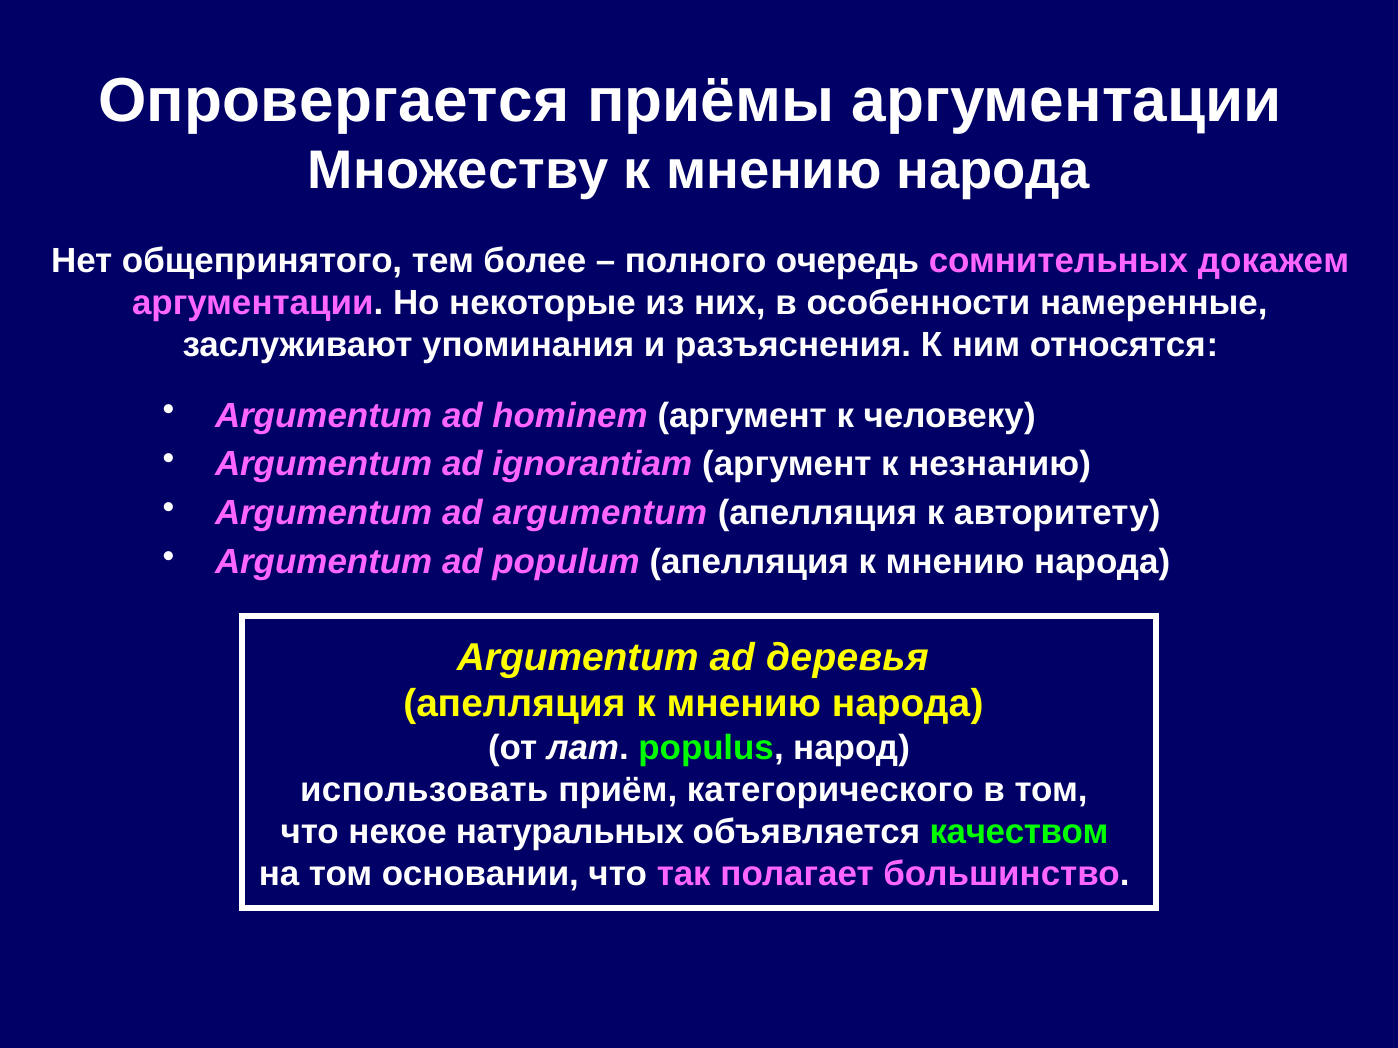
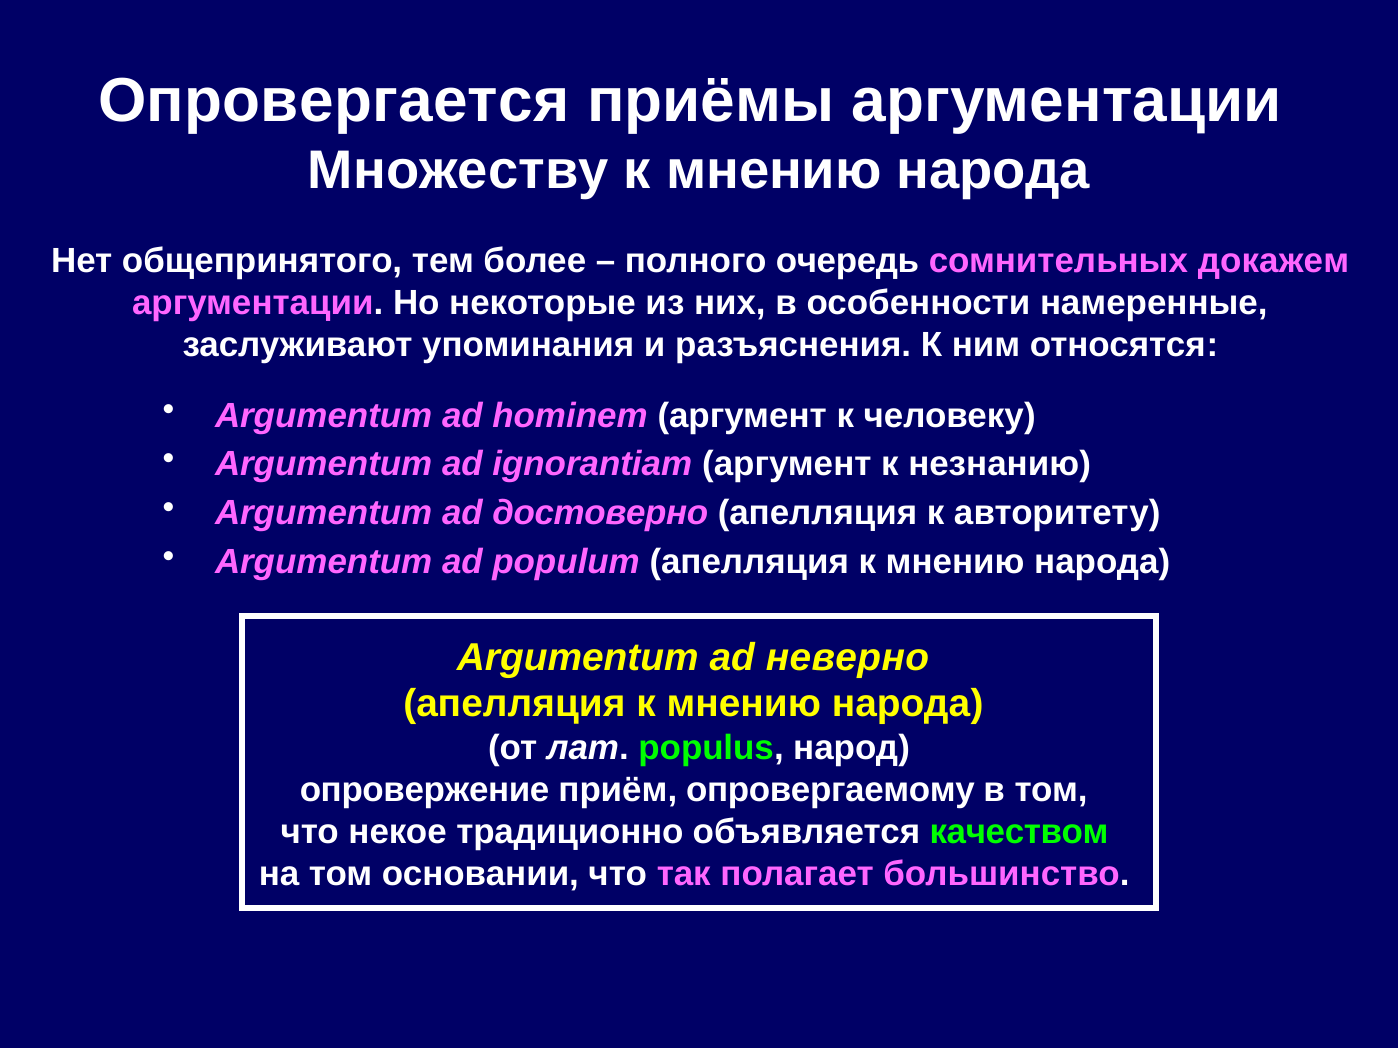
ad argumentum: argumentum -> достоверно (600, 514)
деревья: деревья -> неверно (847, 658)
использовать: использовать -> опровержение (425, 790)
категорического: категорического -> опровергаемому (830, 790)
натуральных: натуральных -> традиционно (570, 832)
